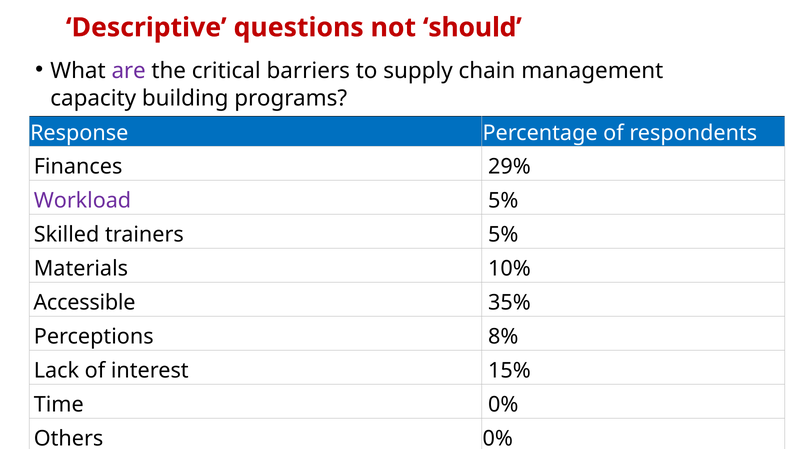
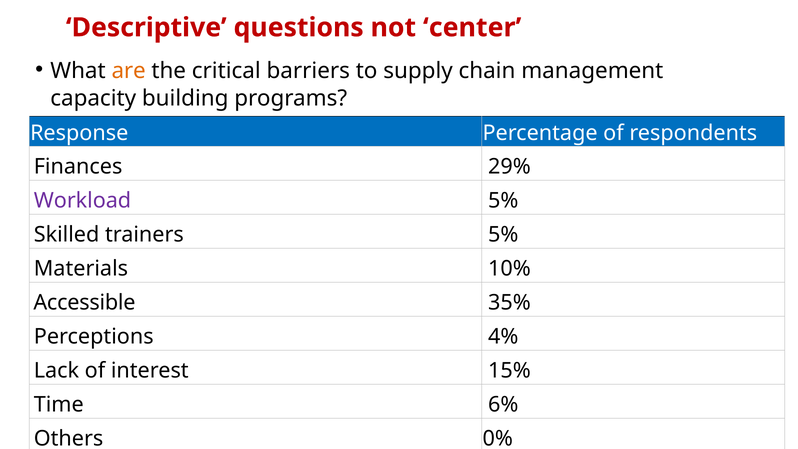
should: should -> center (472, 27)
are colour: purple -> orange (129, 71)
8%: 8% -> 4% (503, 337)
Time 0%: 0% -> 6% (503, 404)
